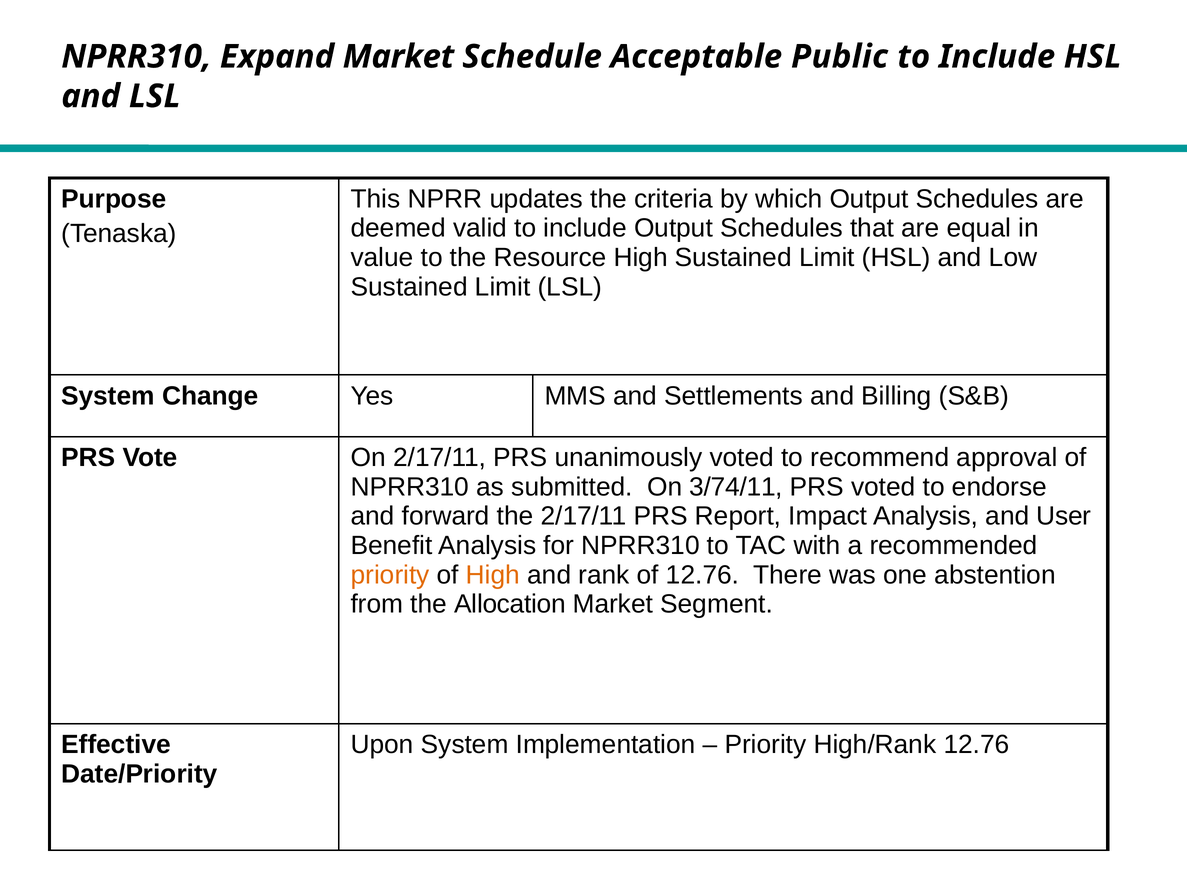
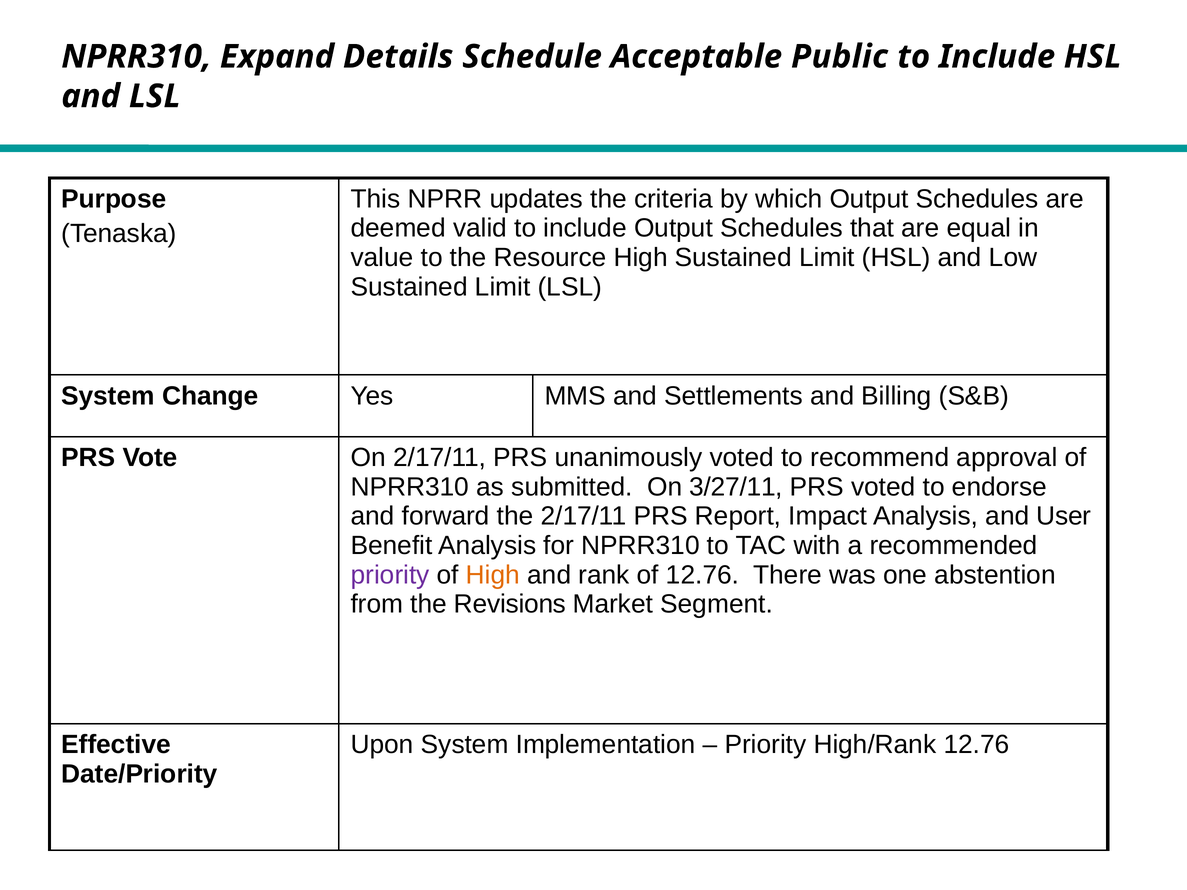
Expand Market: Market -> Details (398, 57)
3/74/11: 3/74/11 -> 3/27/11 (736, 487)
priority colour: orange -> purple (390, 575)
Allocation: Allocation -> Revisions (510, 604)
